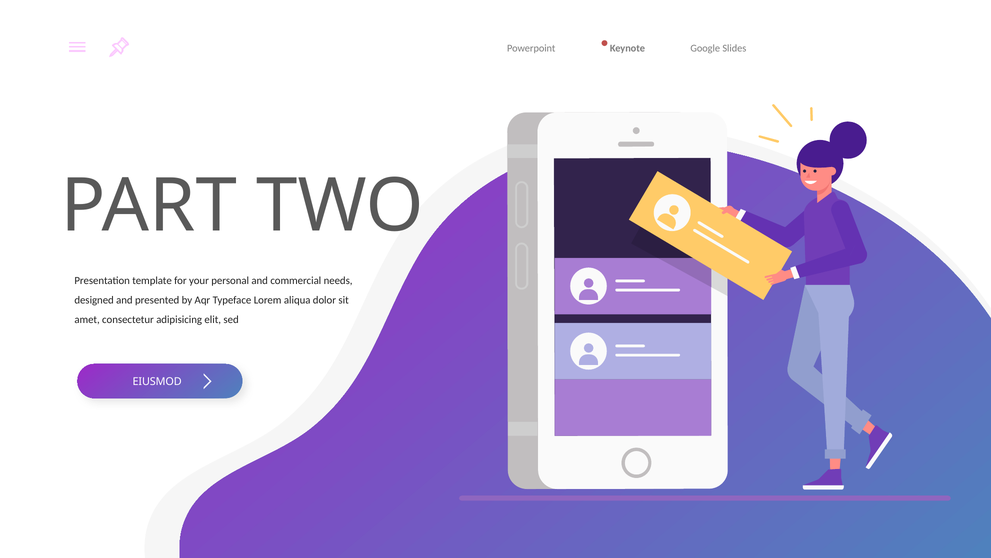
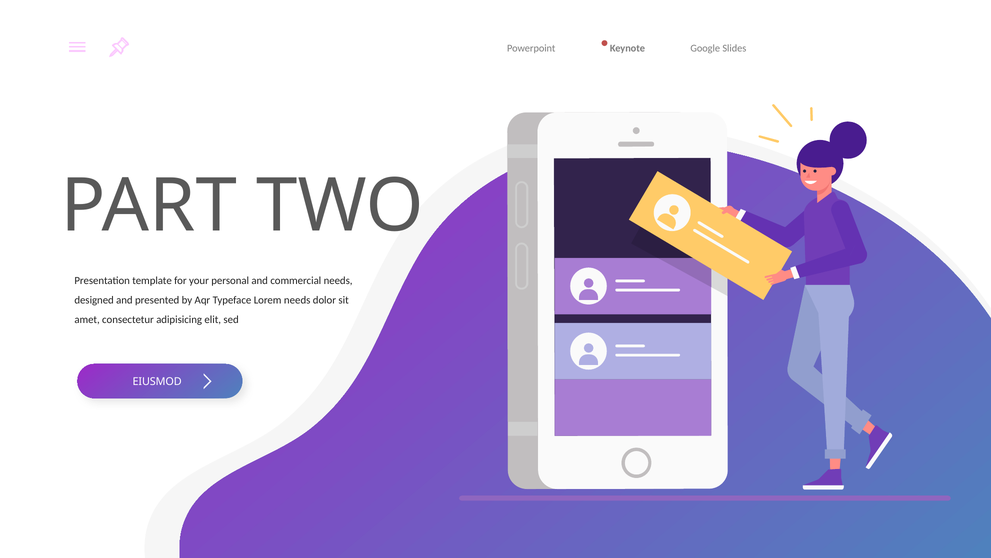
aliqua: aliqua -> needs (297, 300)
